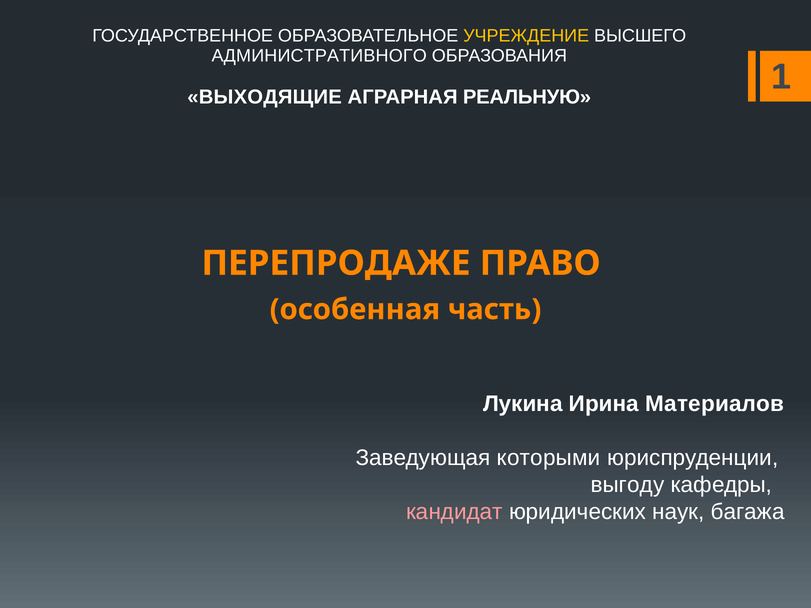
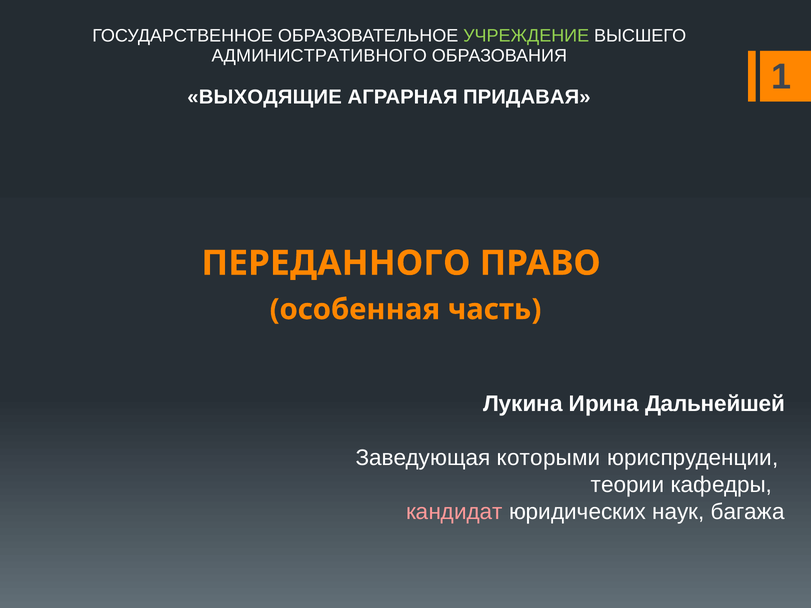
УЧРЕЖДЕНИЕ colour: yellow -> light green (526, 36)
РЕАЛЬНУЮ: РЕАЛЬНУЮ -> ПРИДАВАЯ (527, 97)
ПЕРЕПРОДАЖЕ: ПЕРЕПРОДАЖЕ -> ПЕРЕДАННОГО (336, 263)
Материалов: Материалов -> Дальнейшей (715, 404)
выгоду: выгоду -> теории (627, 485)
